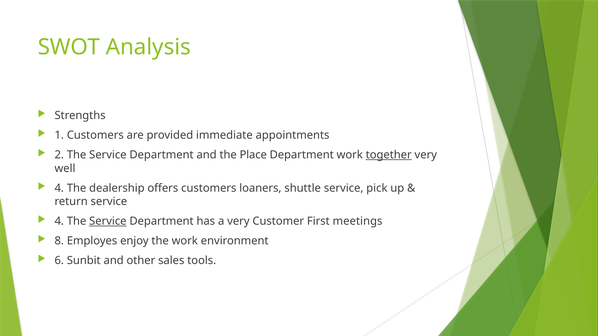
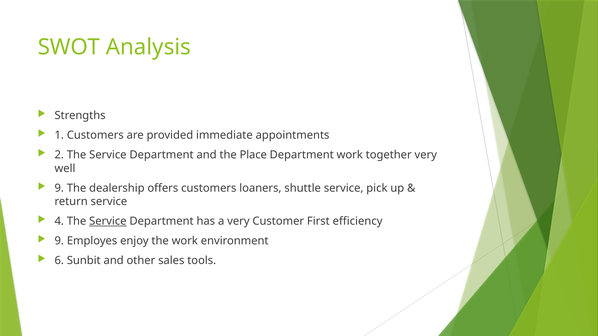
together underline: present -> none (389, 155)
4: 4 -> 9 (59, 188)
meetings: meetings -> efficiency (358, 221)
8: 8 -> 9 (59, 241)
